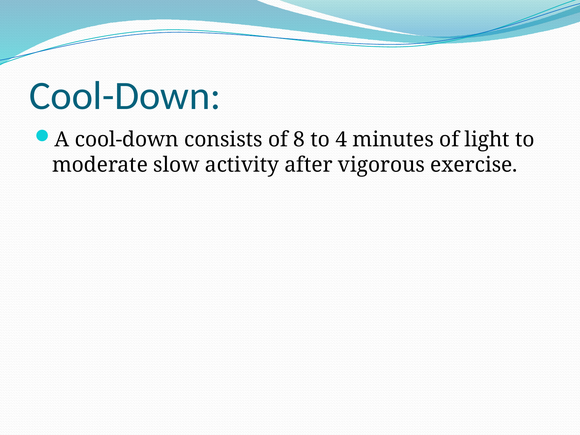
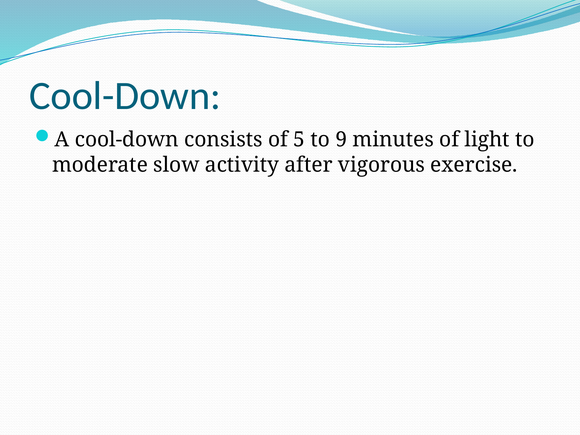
8: 8 -> 5 (299, 140)
4: 4 -> 9 (341, 140)
